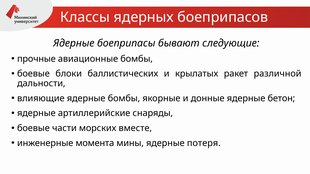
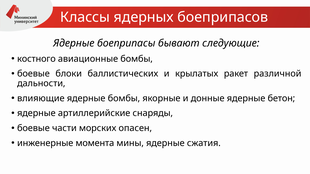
прочные: прочные -> костного (36, 59)
вместе: вместе -> опасен (135, 128)
потеря: потеря -> сжатия (204, 143)
